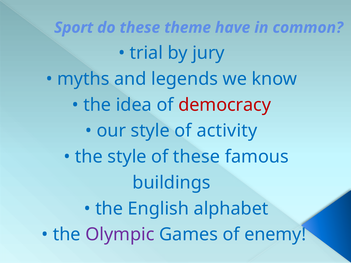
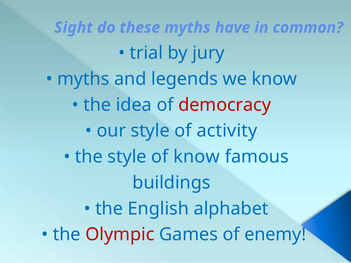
Sport: Sport -> Sight (74, 28)
these theme: theme -> myths (188, 28)
of these: these -> know (197, 157)
Olympic colour: purple -> red (120, 235)
